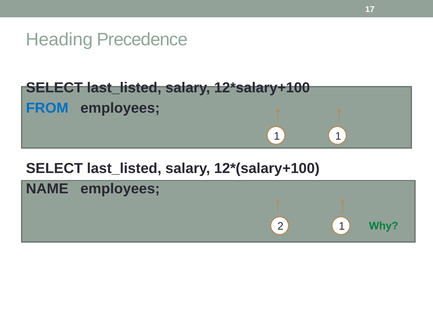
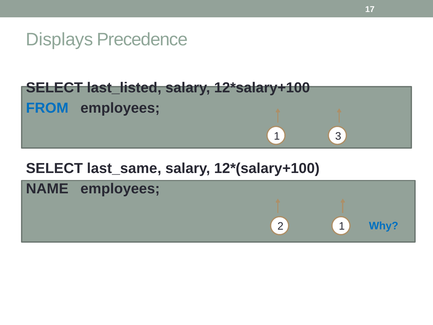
Heading: Heading -> Displays (60, 39)
1 1: 1 -> 3 (338, 136)
last_listed: last_listed -> last_same (124, 168)
Why colour: green -> blue (384, 226)
